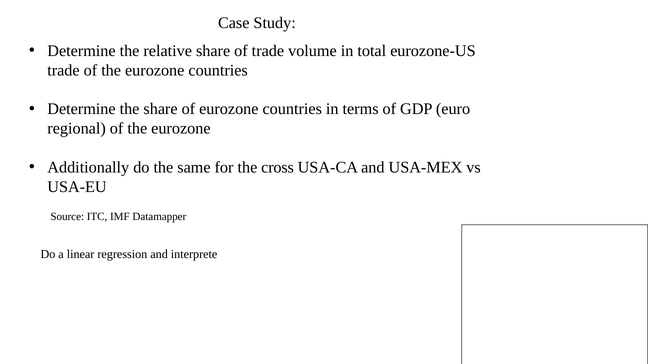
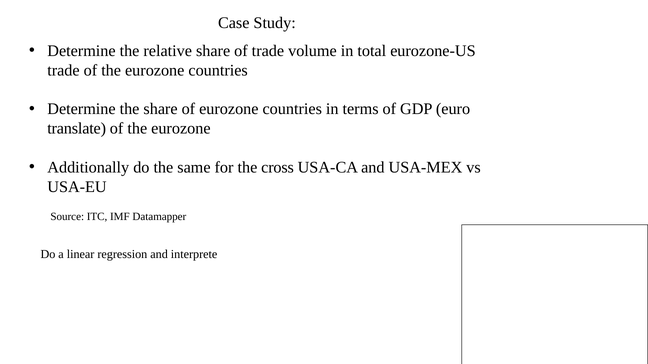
regional: regional -> translate (77, 129)
